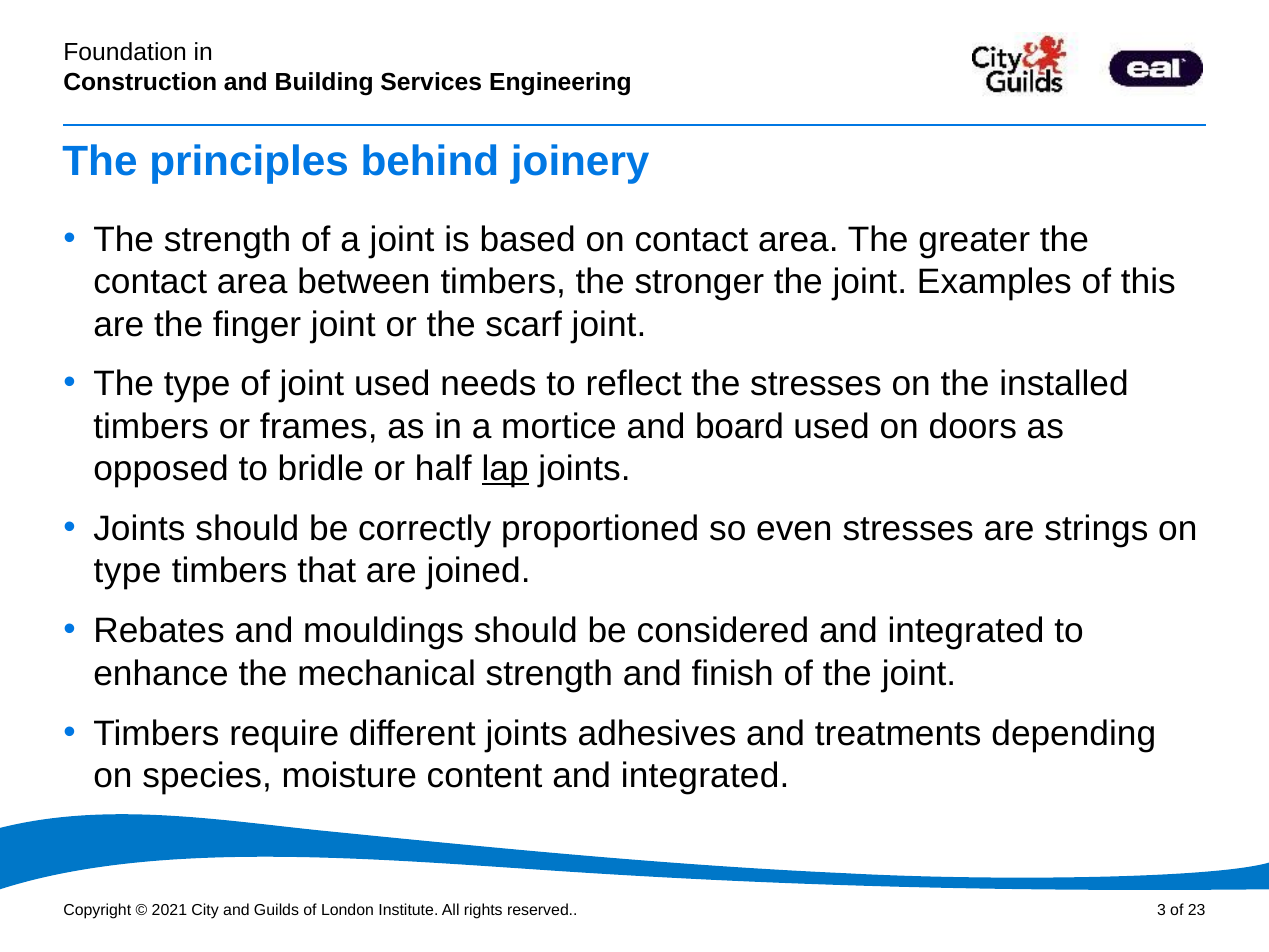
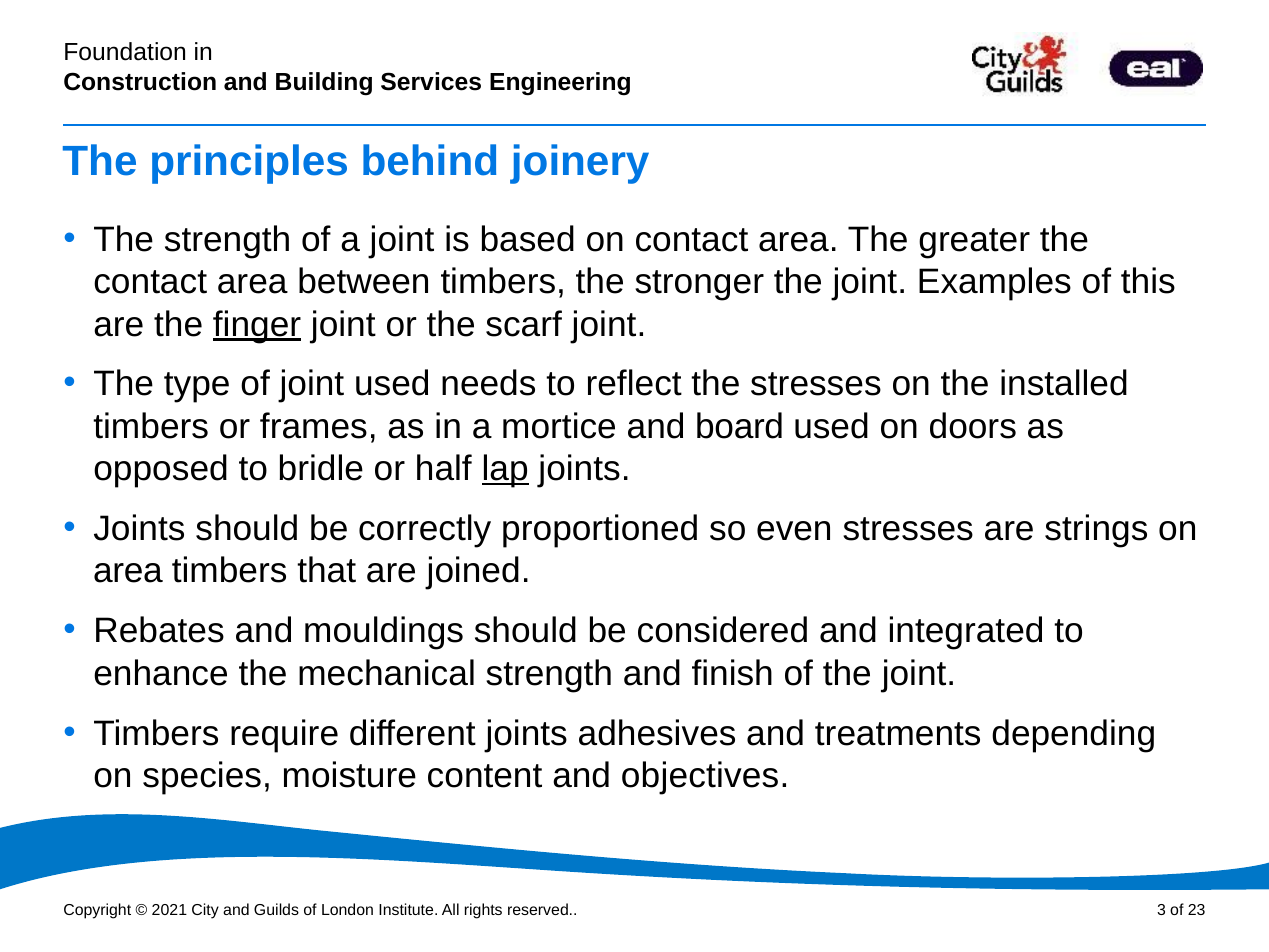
finger underline: none -> present (257, 324)
type: type -> area (128, 571)
content and integrated: integrated -> objectives (705, 775)
